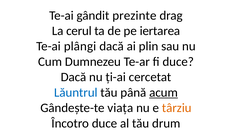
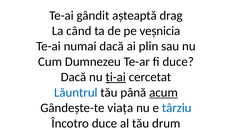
prezinte: prezinte -> așteaptă (135, 16)
cerul: cerul -> când (79, 31)
iertarea: iertarea -> veșnicia (160, 31)
plângi: plângi -> numai (80, 46)
ți-ai underline: none -> present (116, 77)
târziu colour: orange -> blue (177, 108)
